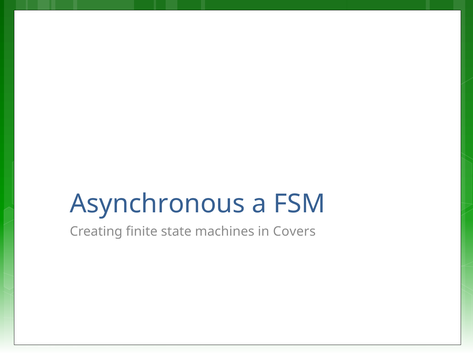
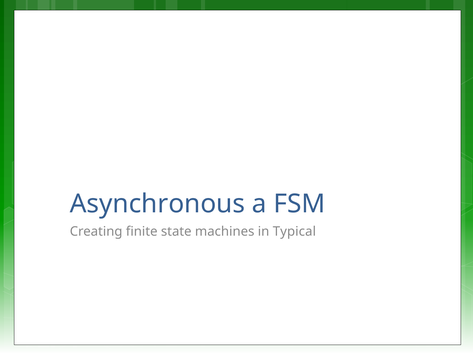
Covers: Covers -> Typical (294, 232)
